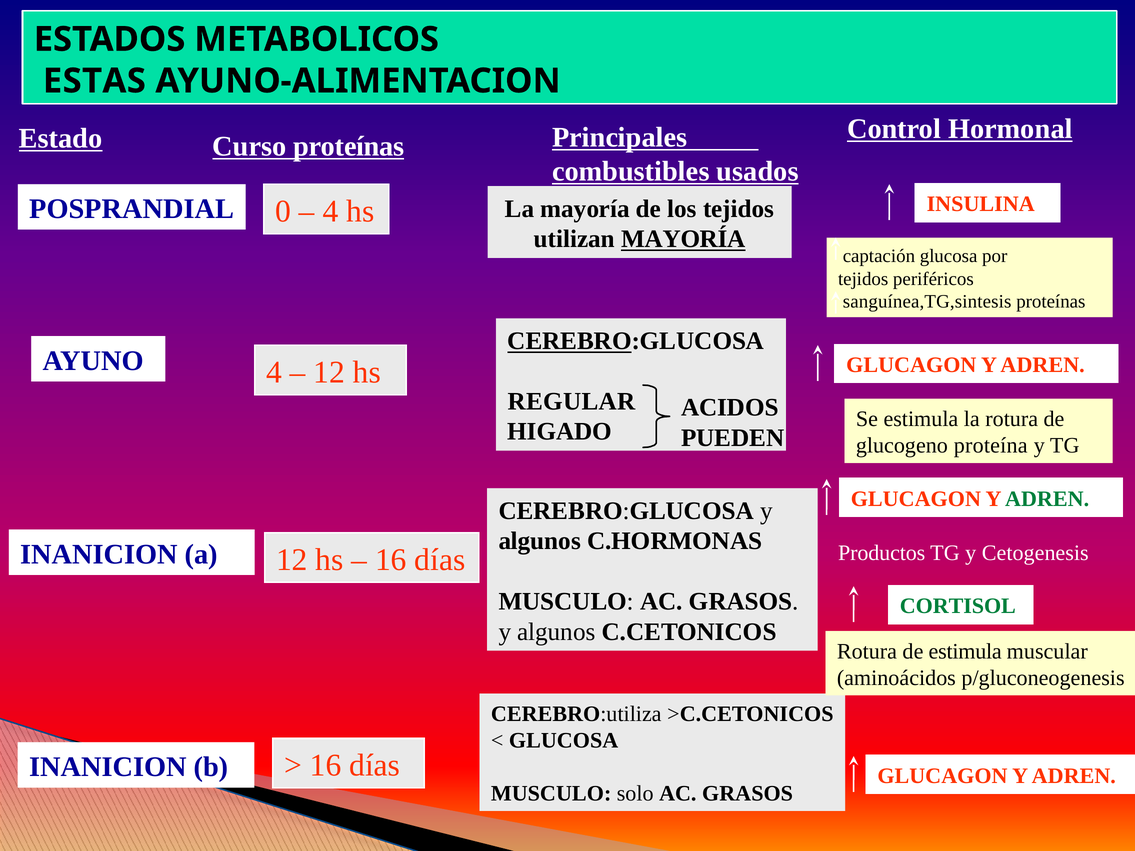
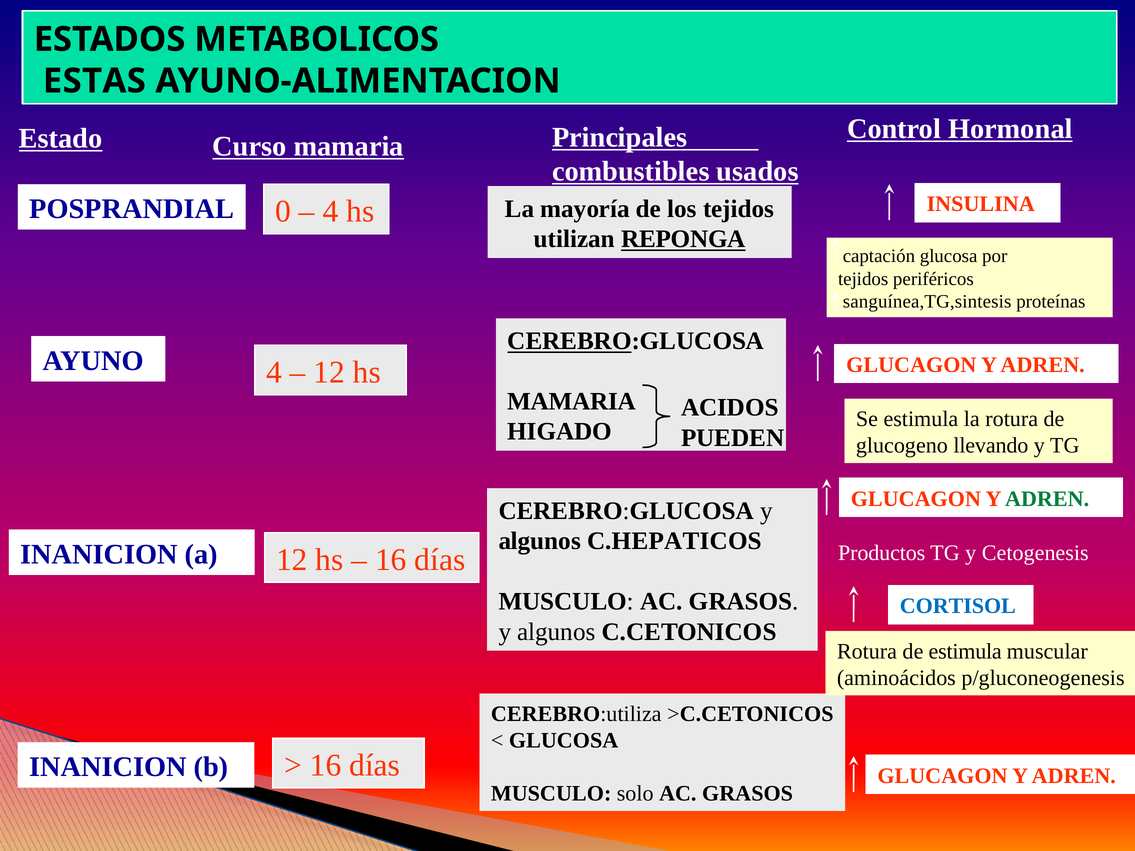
Curso proteínas: proteínas -> mamaria (349, 146)
utilizan MAYORÍA: MAYORÍA -> REPONGA (683, 239)
REGULAR: REGULAR -> MAMARIA (572, 401)
proteína: proteína -> llevando (991, 446)
C.HORMONAS: C.HORMONAS -> C.HEPATICOS (675, 541)
CORTISOL colour: green -> blue (958, 606)
